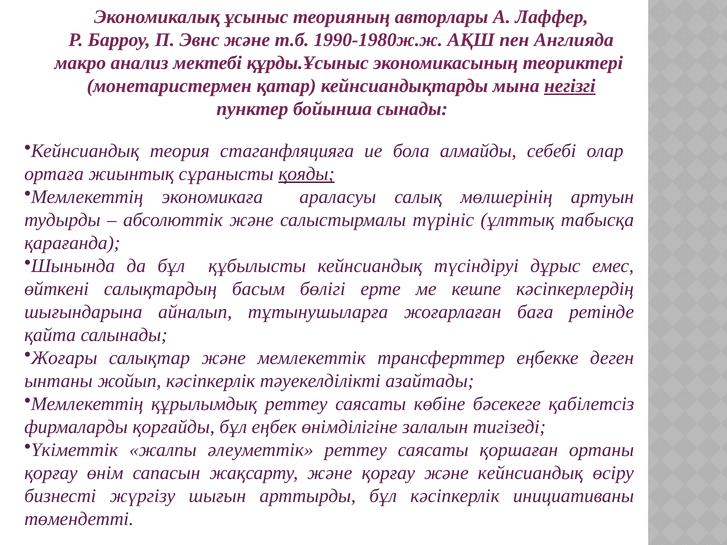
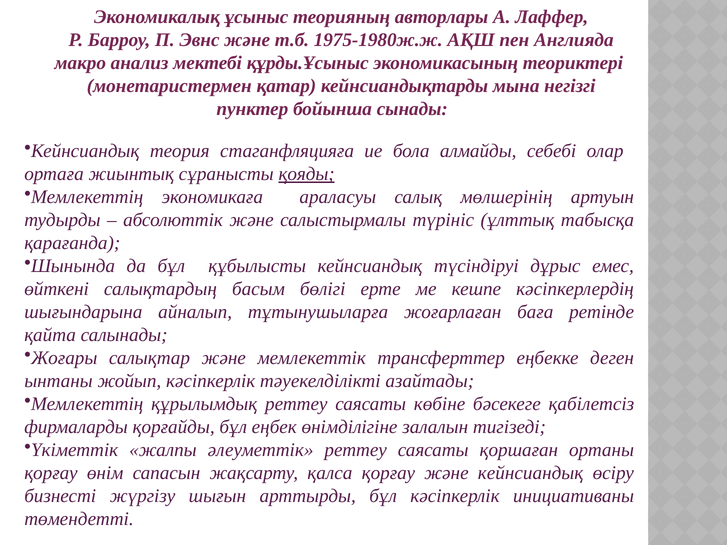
1990-1980ж.ж: 1990-1980ж.ж -> 1975-1980ж.ж (378, 40)
негізгі underline: present -> none (570, 86)
жақсарту және: және -> қалса (330, 473)
